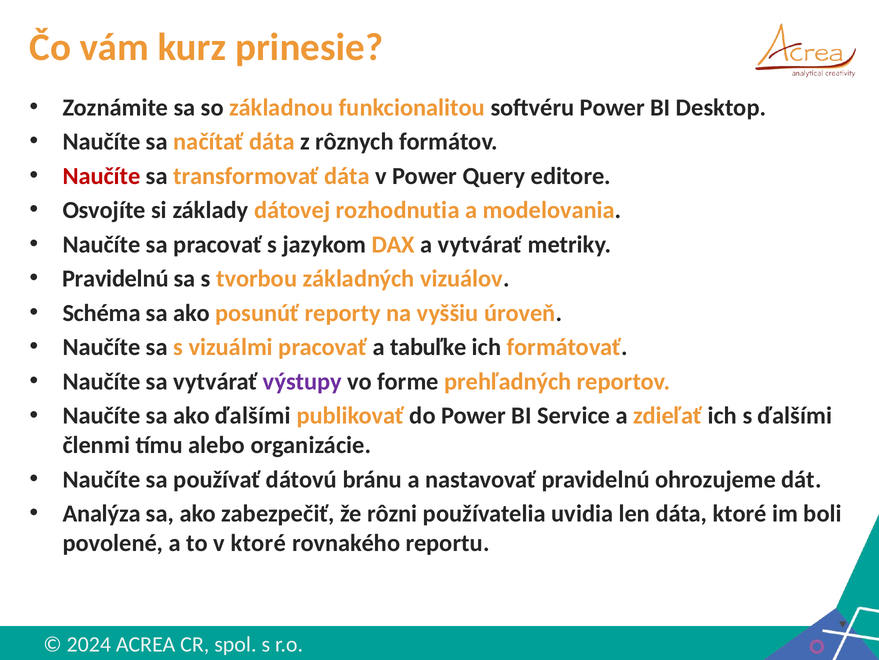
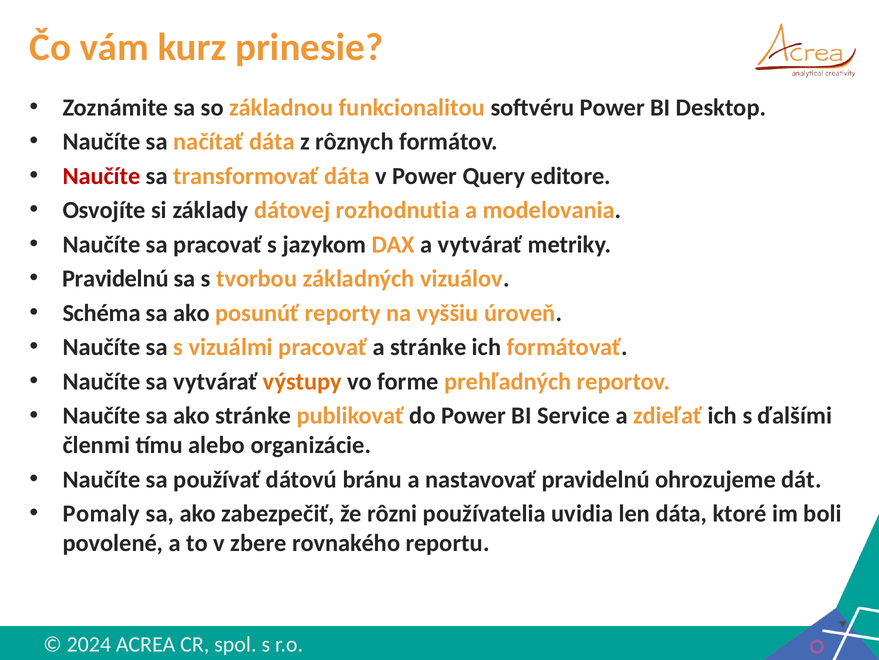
a tabuľke: tabuľke -> stránke (428, 347)
výstupy colour: purple -> orange (302, 381)
ako ďalšími: ďalšími -> stránke (253, 415)
Analýza: Analýza -> Pomaly (101, 513)
v ktoré: ktoré -> zbere (258, 542)
